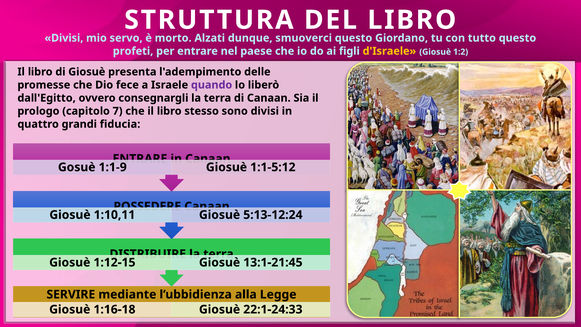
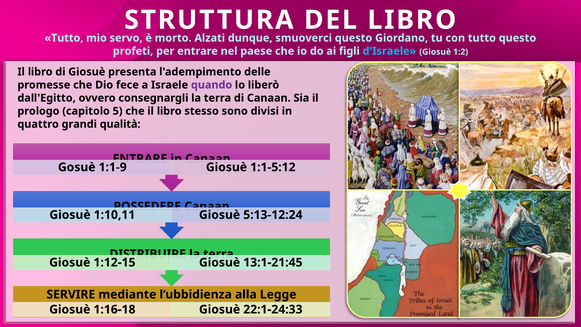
Divisi: Divisi -> Tutto (64, 38)
d'Israele colour: yellow -> light blue (389, 51)
7: 7 -> 5 (118, 111)
fiducia: fiducia -> qualità (120, 124)
